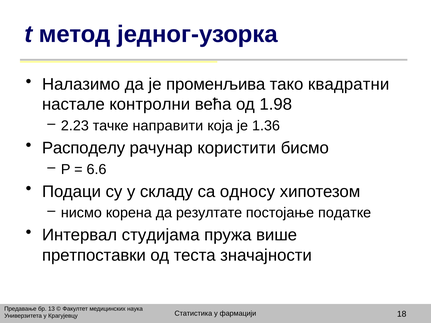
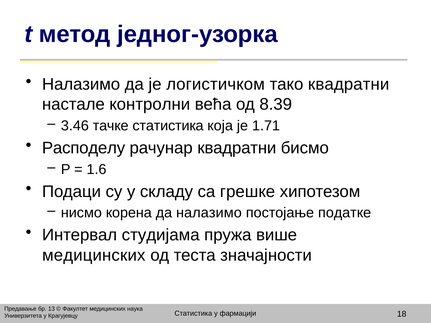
променљива: променљива -> логистичком (216, 84)
1.98: 1.98 -> 8.39 (276, 104)
2.23: 2.23 -> 3.46 (75, 126)
тачке направити: направити -> статистика (168, 126)
1.36: 1.36 -> 1.71 (266, 126)
рачунар користити: користити -> квадратни (237, 148)
6.6: 6.6 -> 1.6 (97, 169)
односу: односу -> грешке (248, 192)
да резултате: резултате -> налазимо (209, 213)
претпоставки: претпоставки -> медицинских (94, 255)
